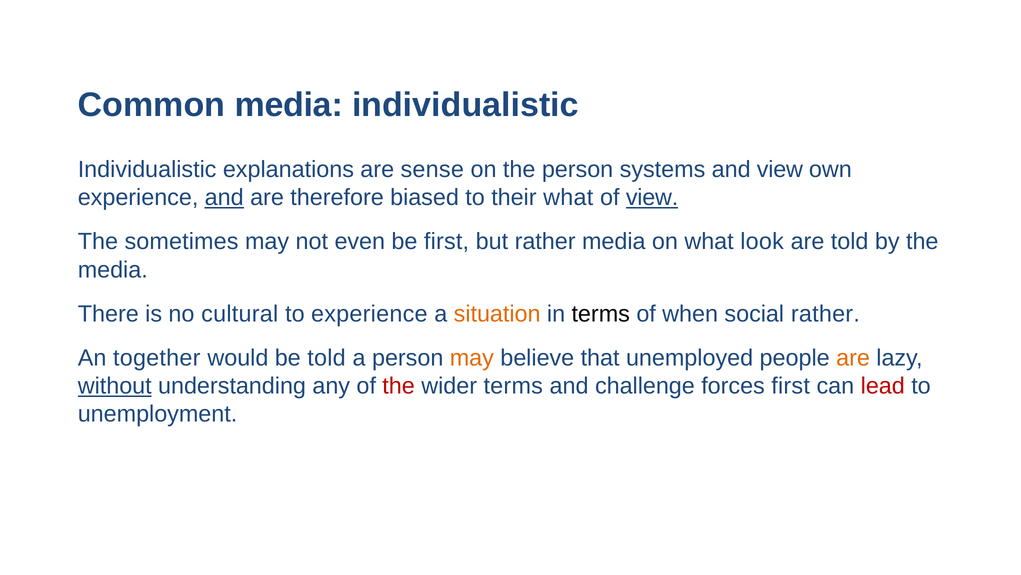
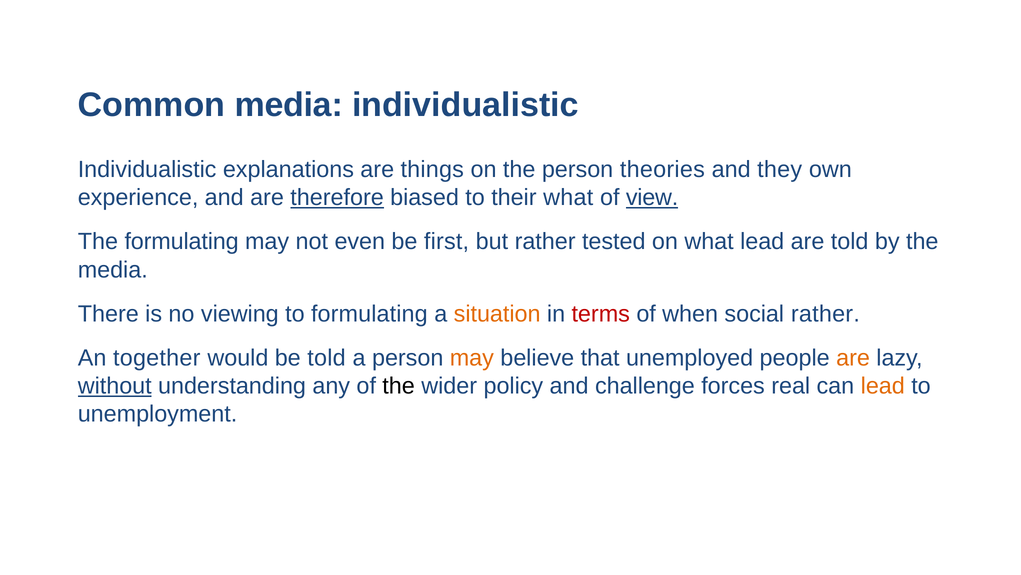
sense: sense -> things (432, 169)
systems: systems -> theories (662, 169)
and view: view -> they (780, 169)
and underline: present -> none (224, 197)
therefore underline: none -> present (337, 197)
The sometimes: sometimes -> formulating (182, 241)
rather media: media -> tested (614, 241)
what look: look -> lead (762, 241)
cultural: cultural -> viewing (240, 313)
to experience: experience -> formulating (369, 313)
terms colour: black -> red (601, 313)
the colour: red -> black (399, 386)
wider terms: terms -> policy (513, 386)
forces first: first -> real (791, 386)
lead colour: red -> orange (883, 386)
